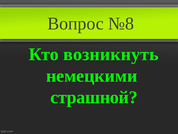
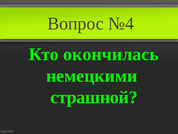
№8: №8 -> №4 (121, 23)
возникнуть: возникнуть -> окончилась (111, 54)
